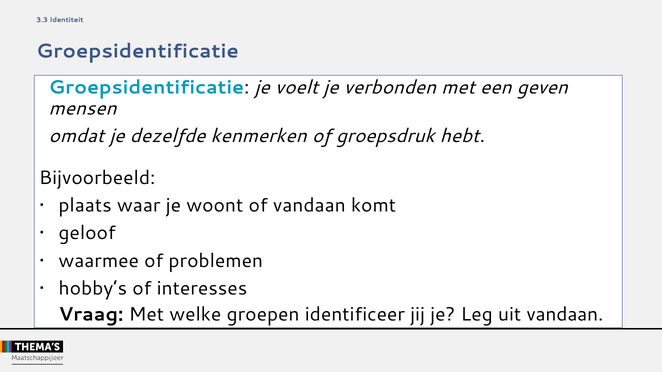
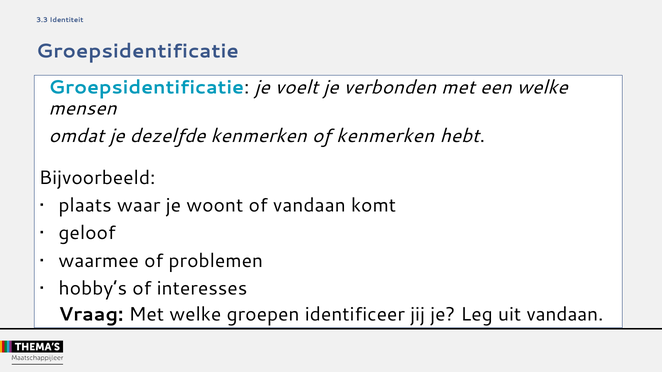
een geven: geven -> welke (542, 88)
of groepsdruk: groepsdruk -> kenmerken (385, 136)
